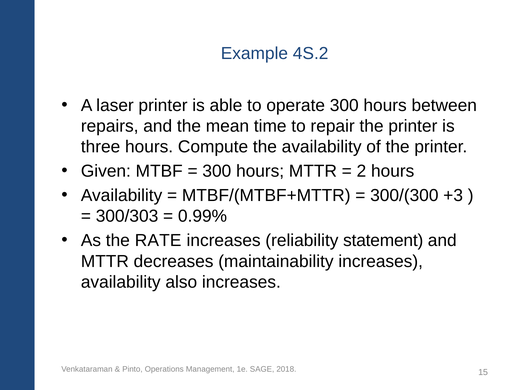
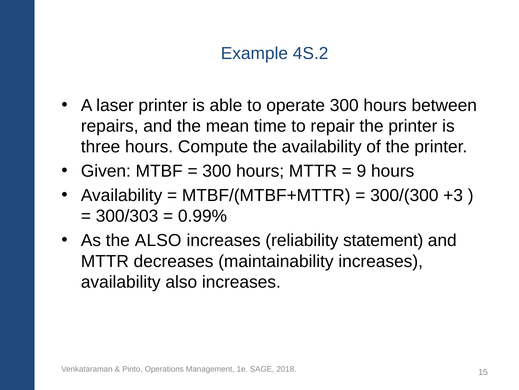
2: 2 -> 9 (361, 171)
the RATE: RATE -> ALSO (158, 240)
